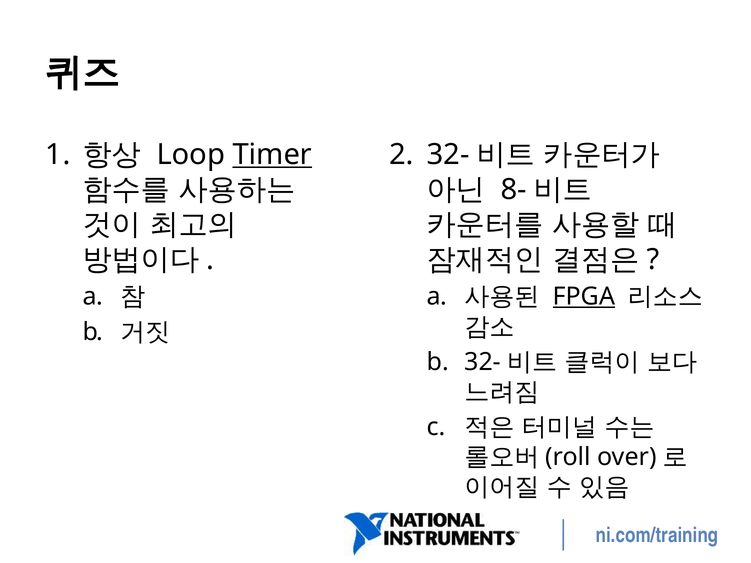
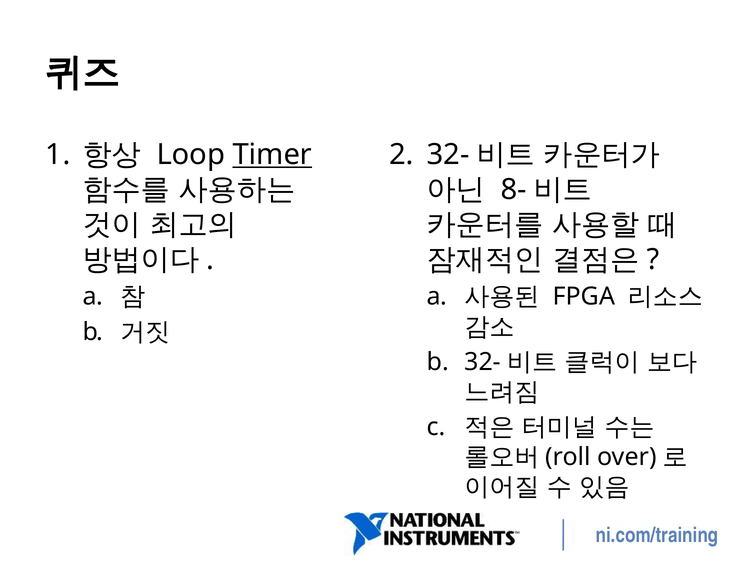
FPGA underline: present -> none (584, 297)
